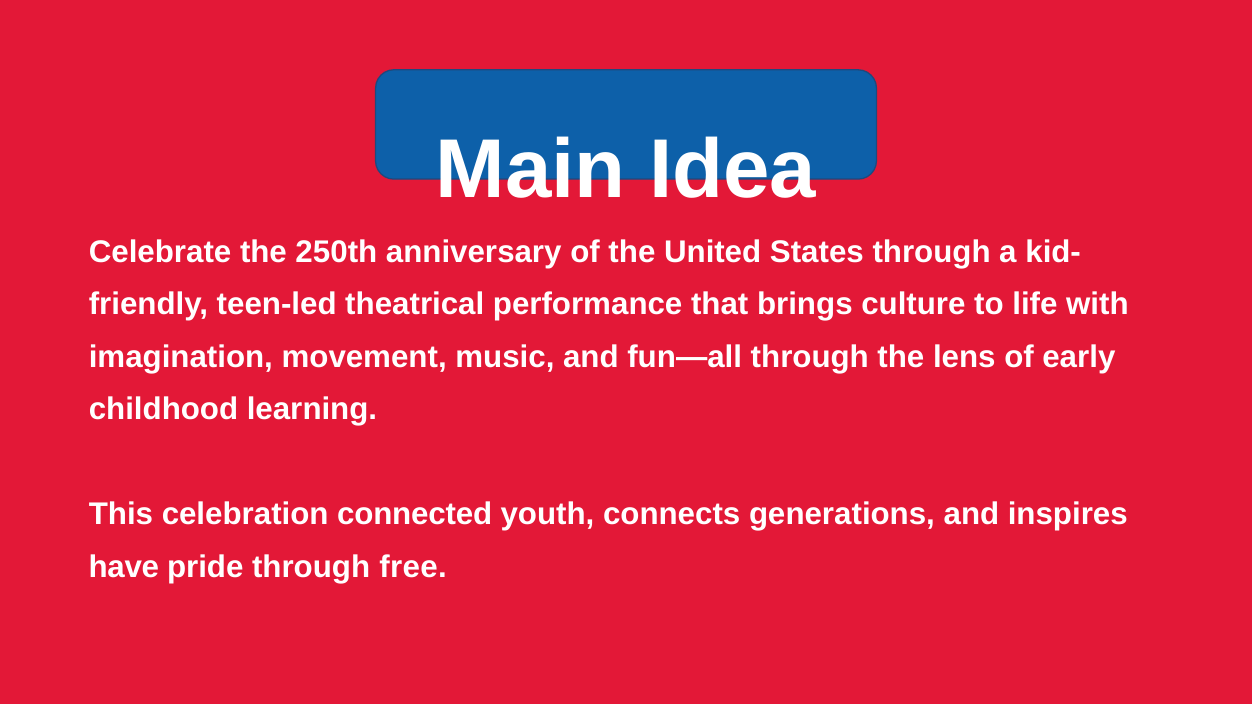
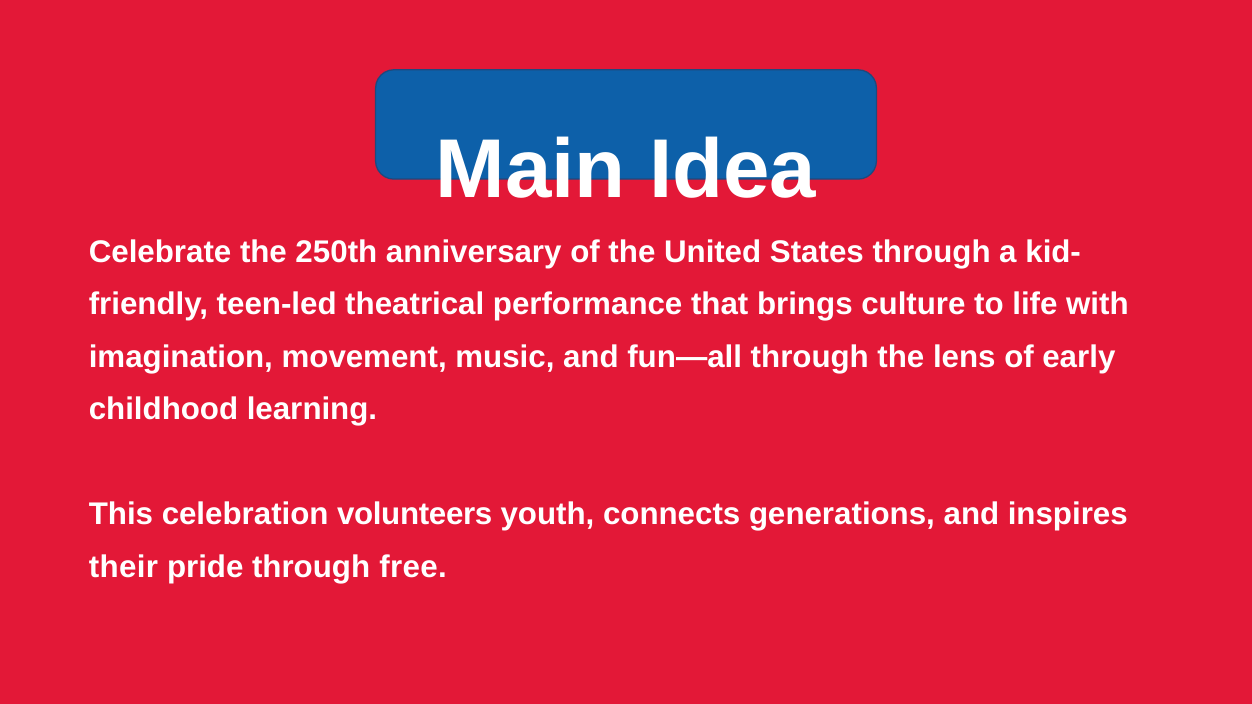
connected: connected -> volunteers (415, 515)
have: have -> their (124, 567)
